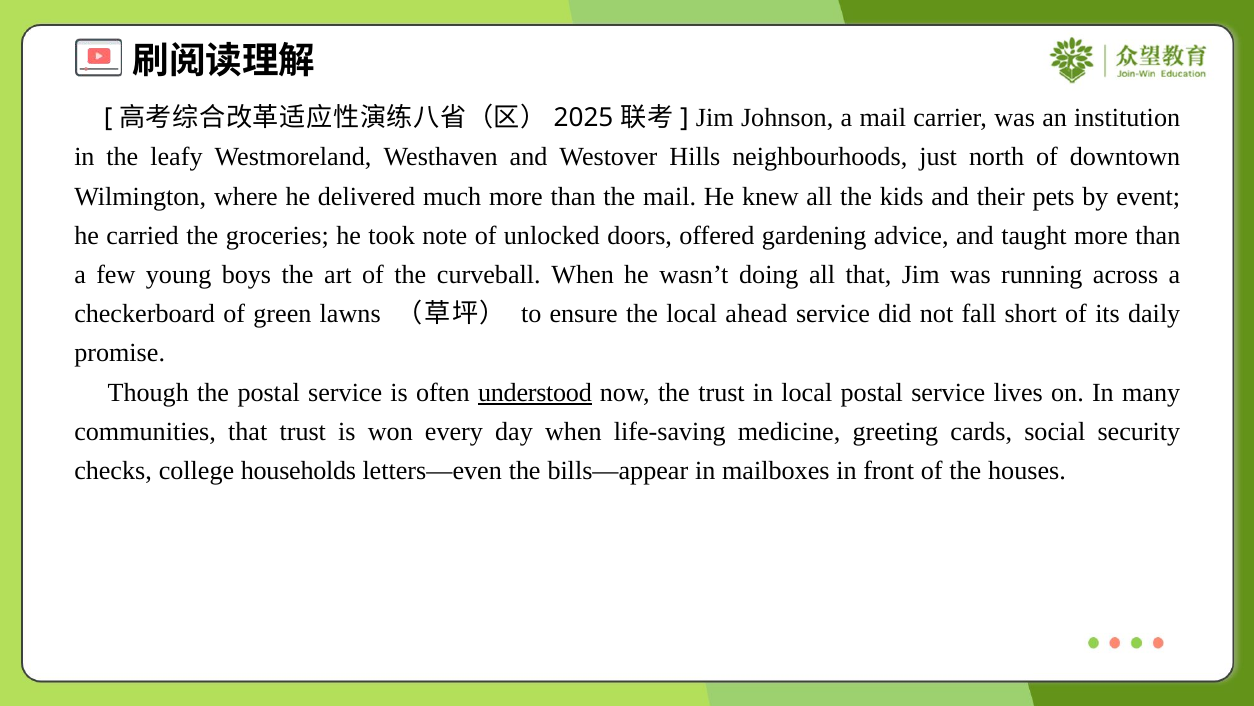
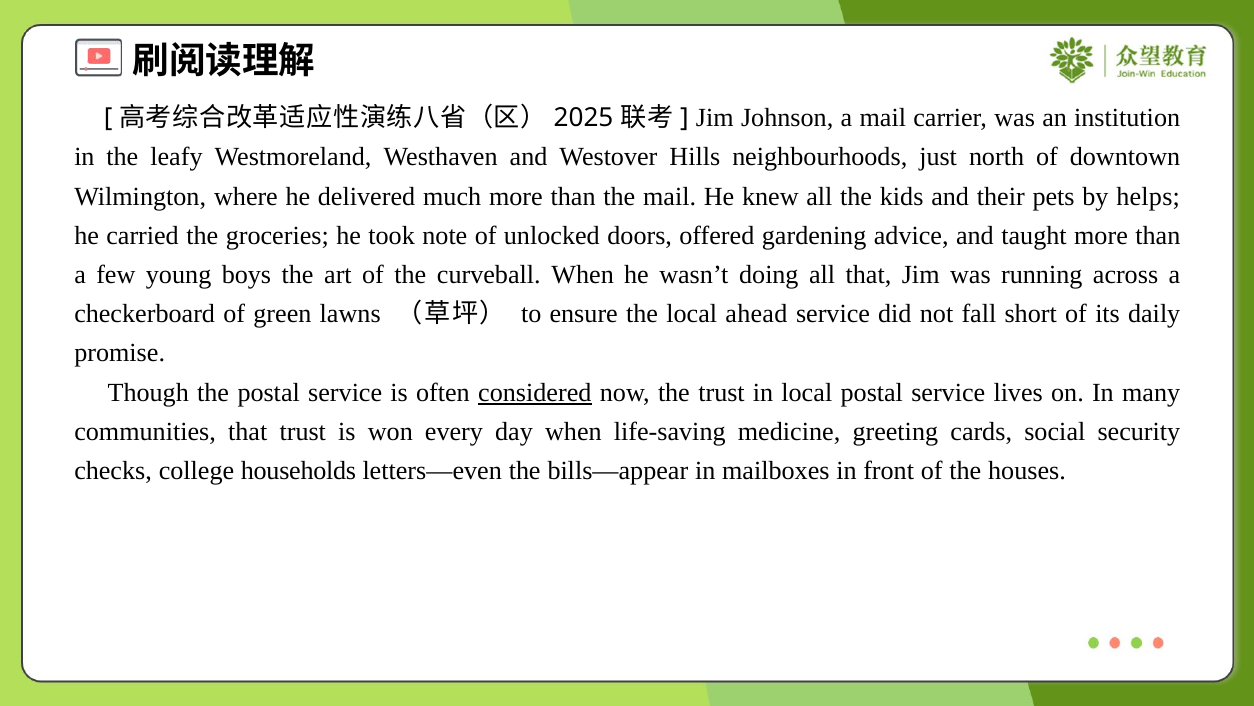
event: event -> helps (1148, 196)
understood: understood -> considered (535, 392)
